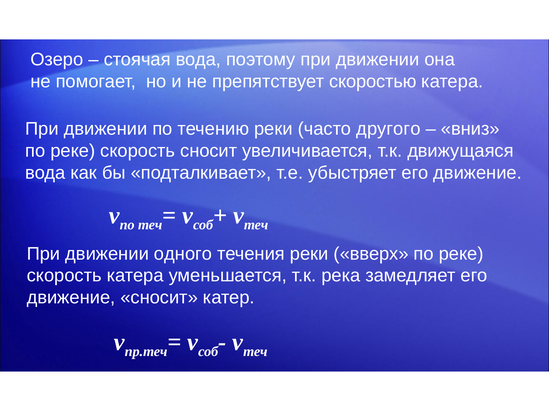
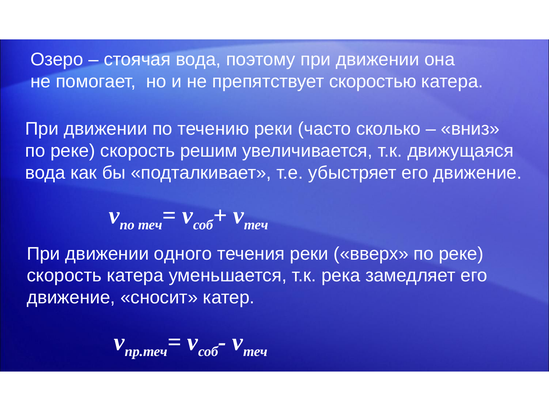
другого: другого -> сколько (389, 129)
скорость сносит: сносит -> решим (209, 151)
